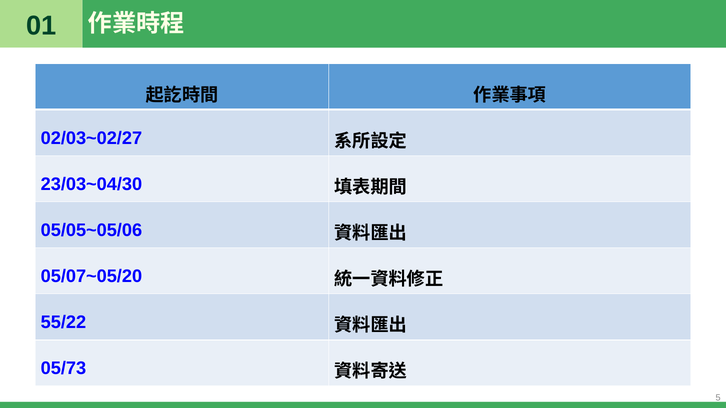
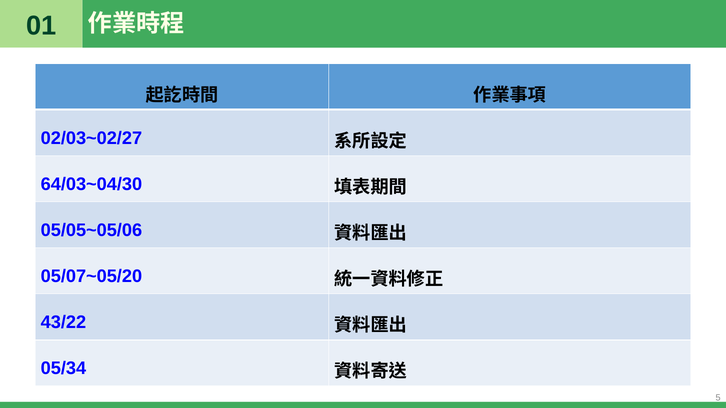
23/03~04/30: 23/03~04/30 -> 64/03~04/30 (91, 184)
55/22: 55/22 -> 43/22 (63, 323)
05/73: 05/73 -> 05/34 (63, 369)
